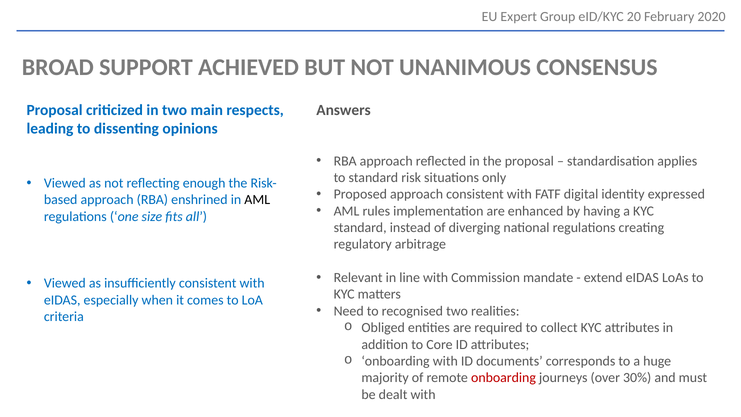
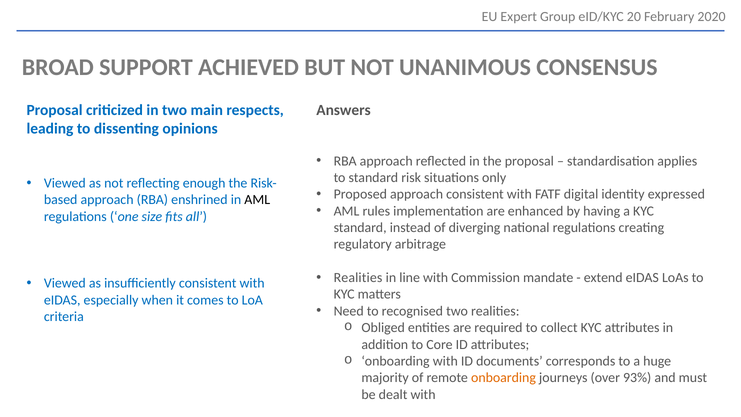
Relevant: Relevant -> Realities (358, 278)
onboarding colour: red -> orange (504, 378)
30%: 30% -> 93% (637, 378)
